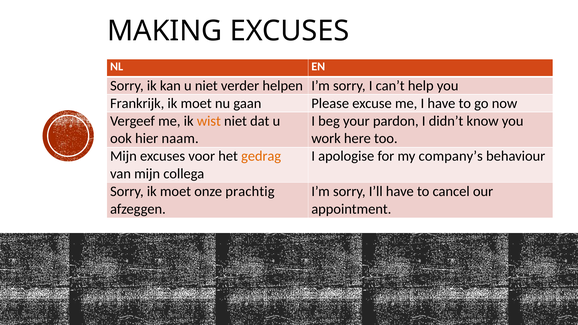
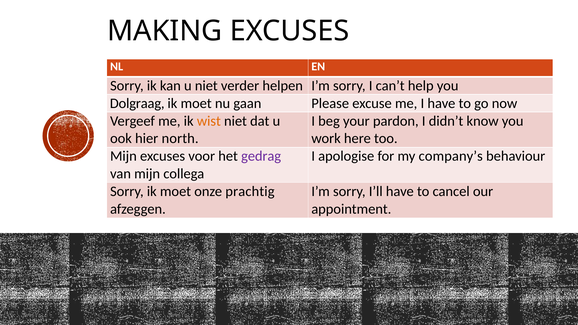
Frankrijk: Frankrijk -> Dolgraag (137, 103)
naam: naam -> north (180, 139)
gedrag colour: orange -> purple (261, 156)
